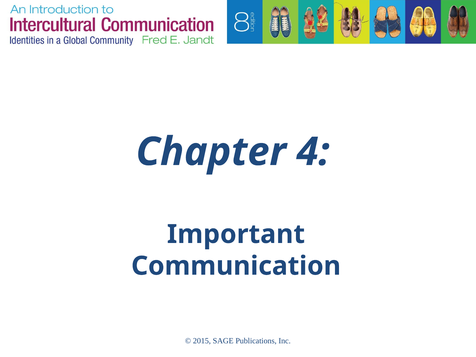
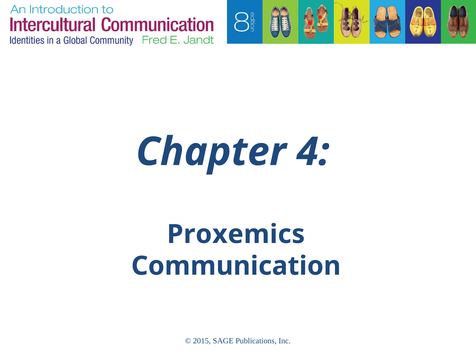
Important: Important -> Proxemics (236, 234)
